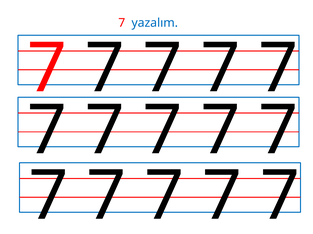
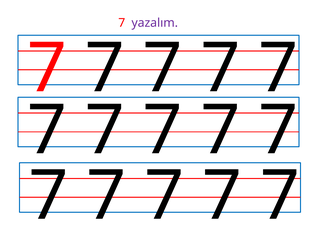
yazalım colour: blue -> purple (155, 23)
